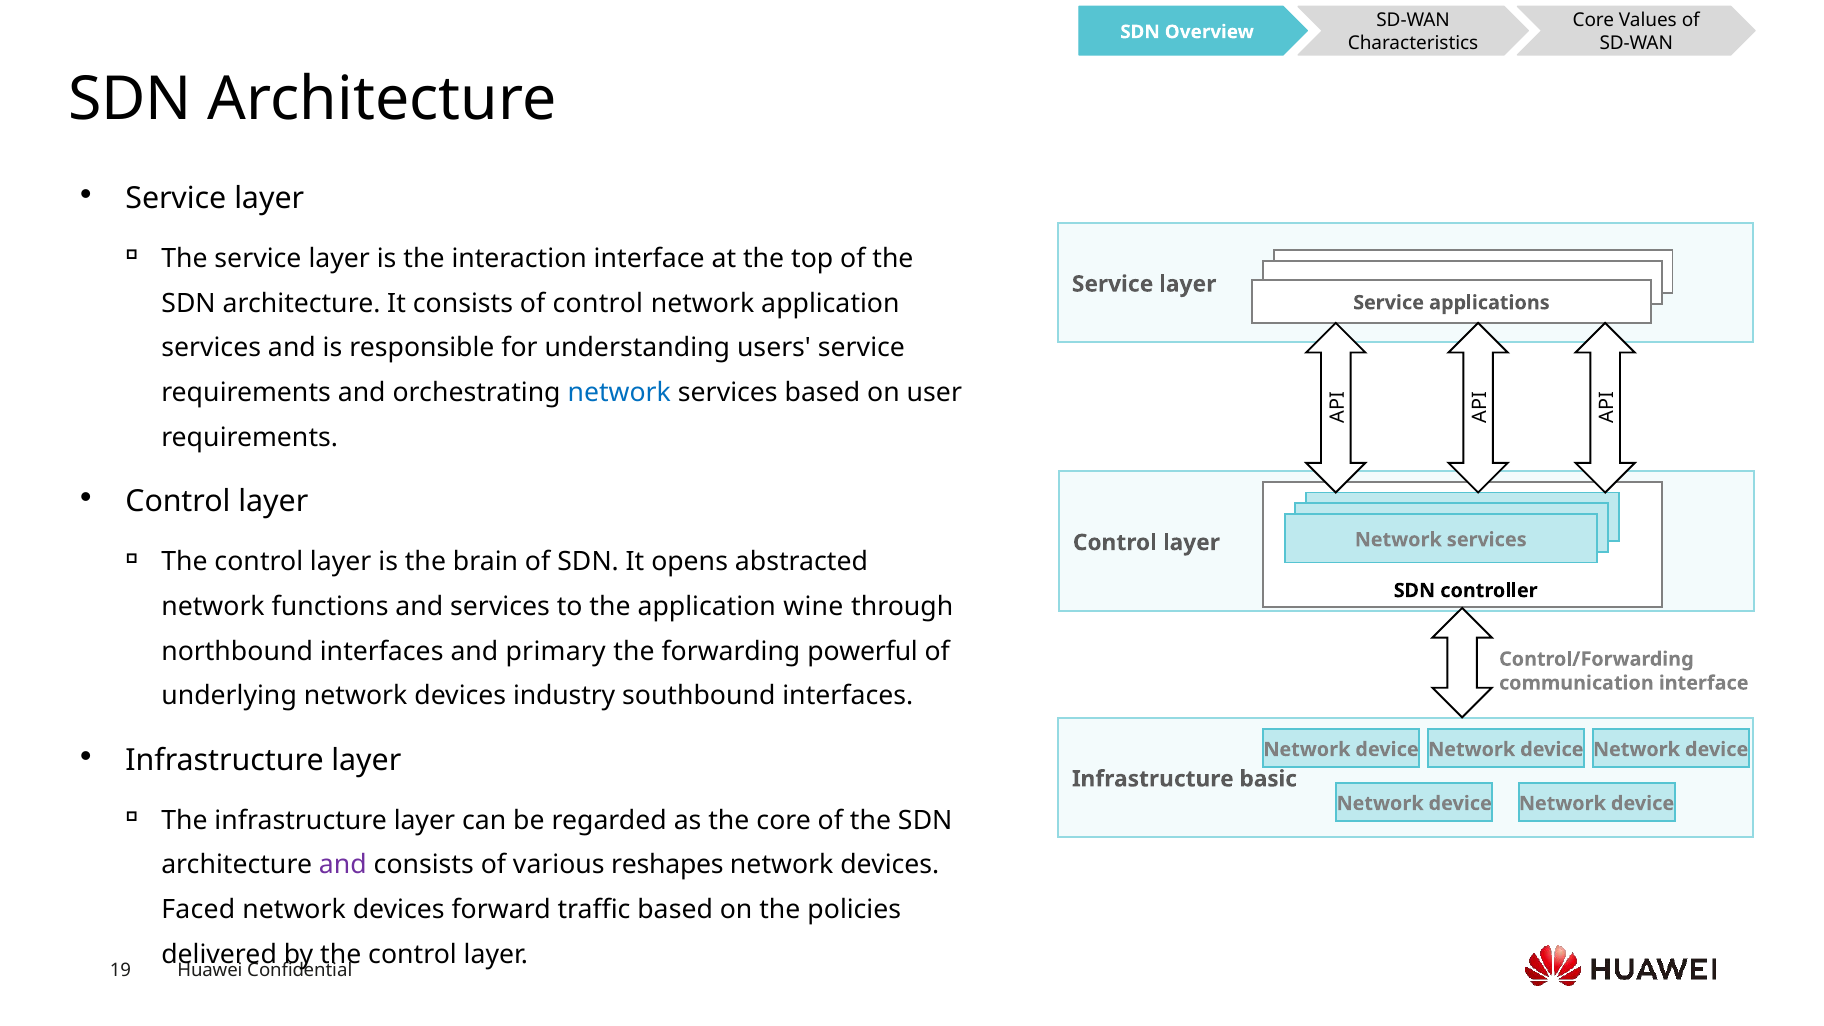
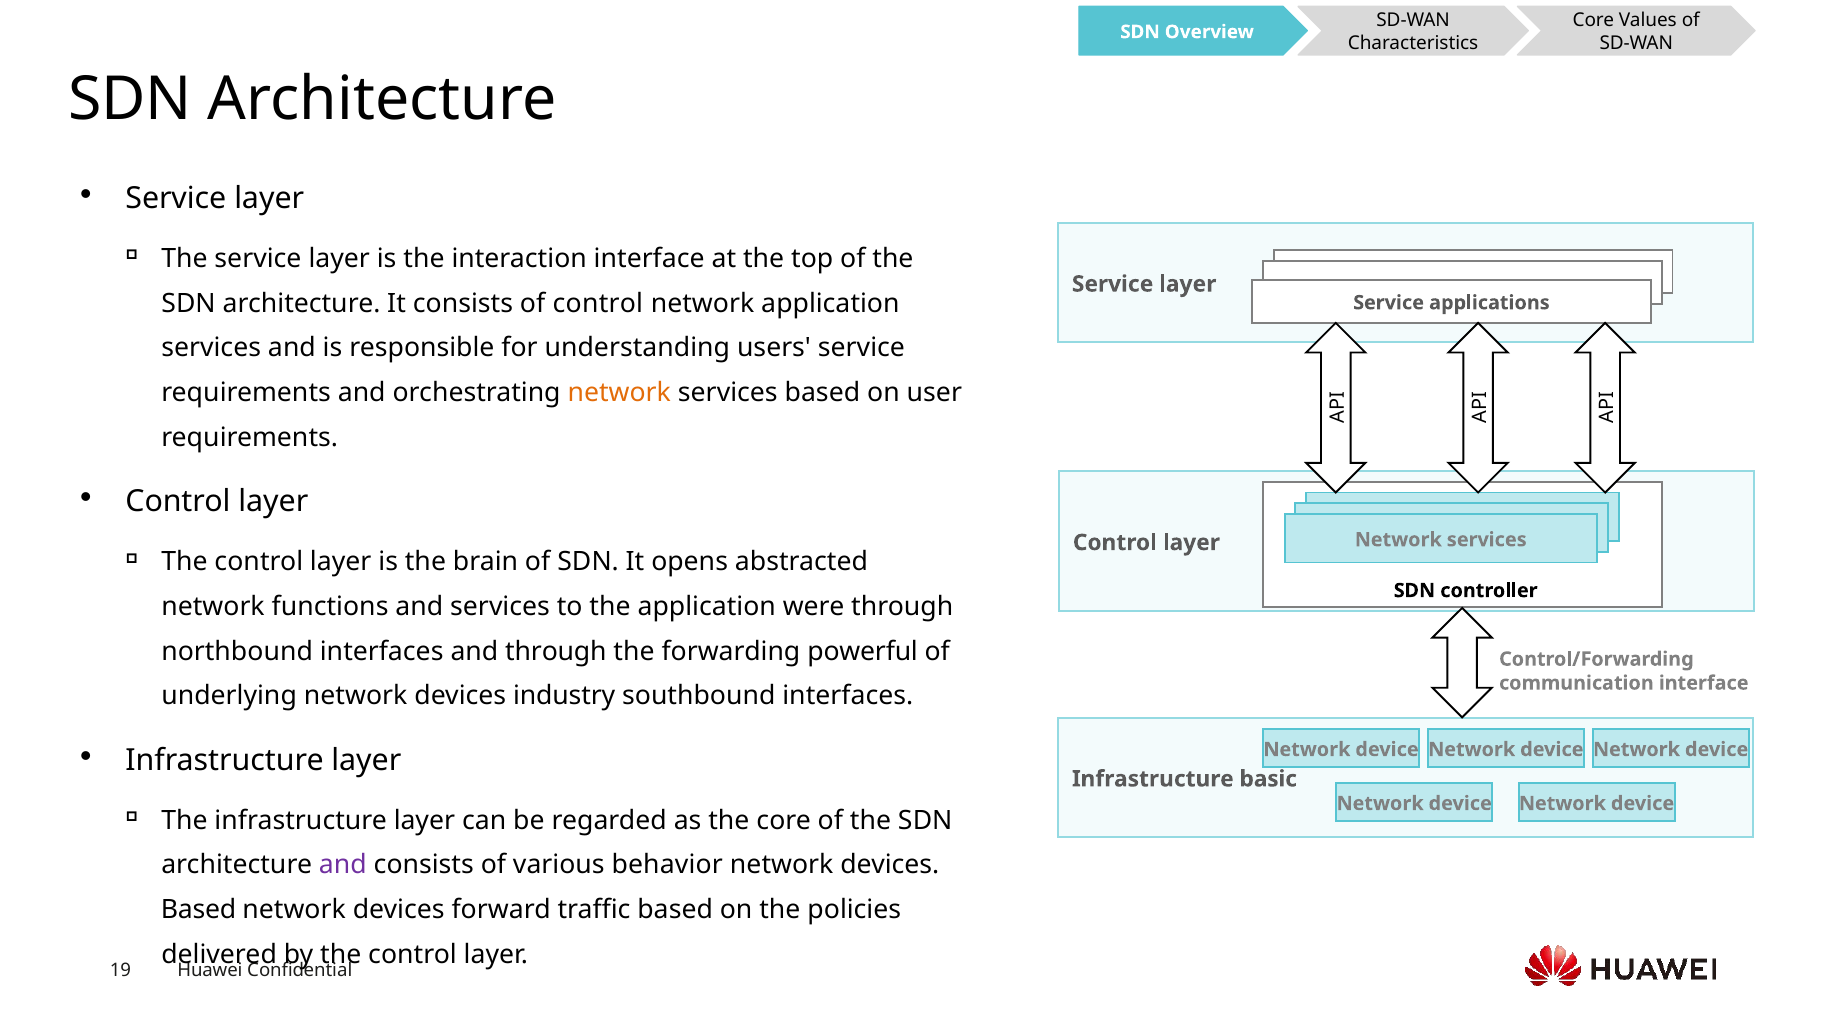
network colour: blue -> orange (619, 393)
wine: wine -> were (814, 607)
and primary: primary -> through (556, 651)
reshapes: reshapes -> behavior (667, 865)
Faced: Faced -> Based (199, 910)
